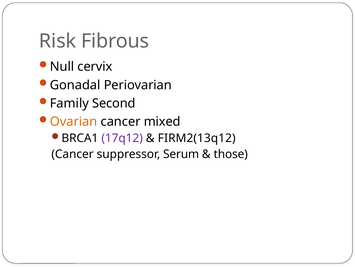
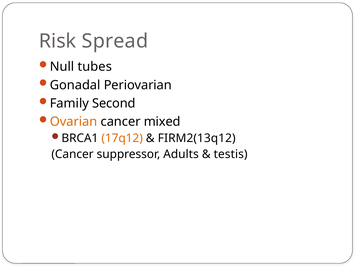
Fibrous: Fibrous -> Spread (115, 41)
cervix: cervix -> tubes (95, 67)
17q12 colour: purple -> orange (122, 138)
Serum: Serum -> Adults (181, 154)
those: those -> testis (231, 154)
